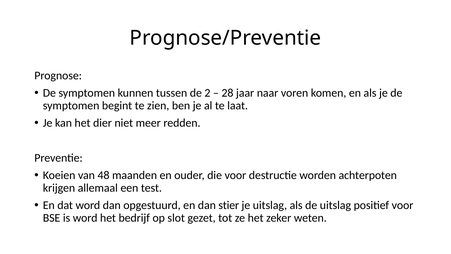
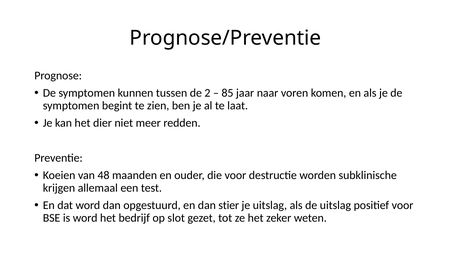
28: 28 -> 85 (227, 93)
achterpoten: achterpoten -> subklinische (368, 175)
